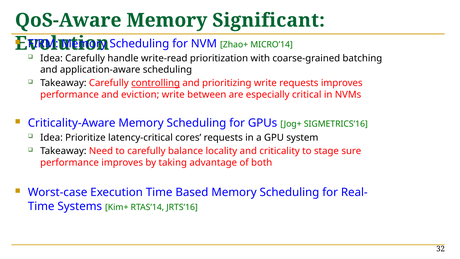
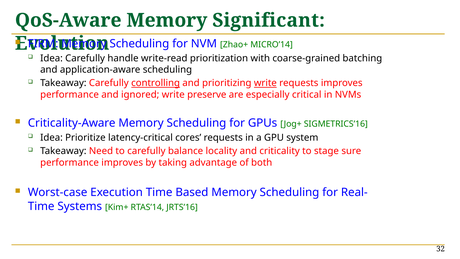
write underline: none -> present (265, 83)
eviction: eviction -> ignored (140, 95)
between: between -> preserve (207, 95)
